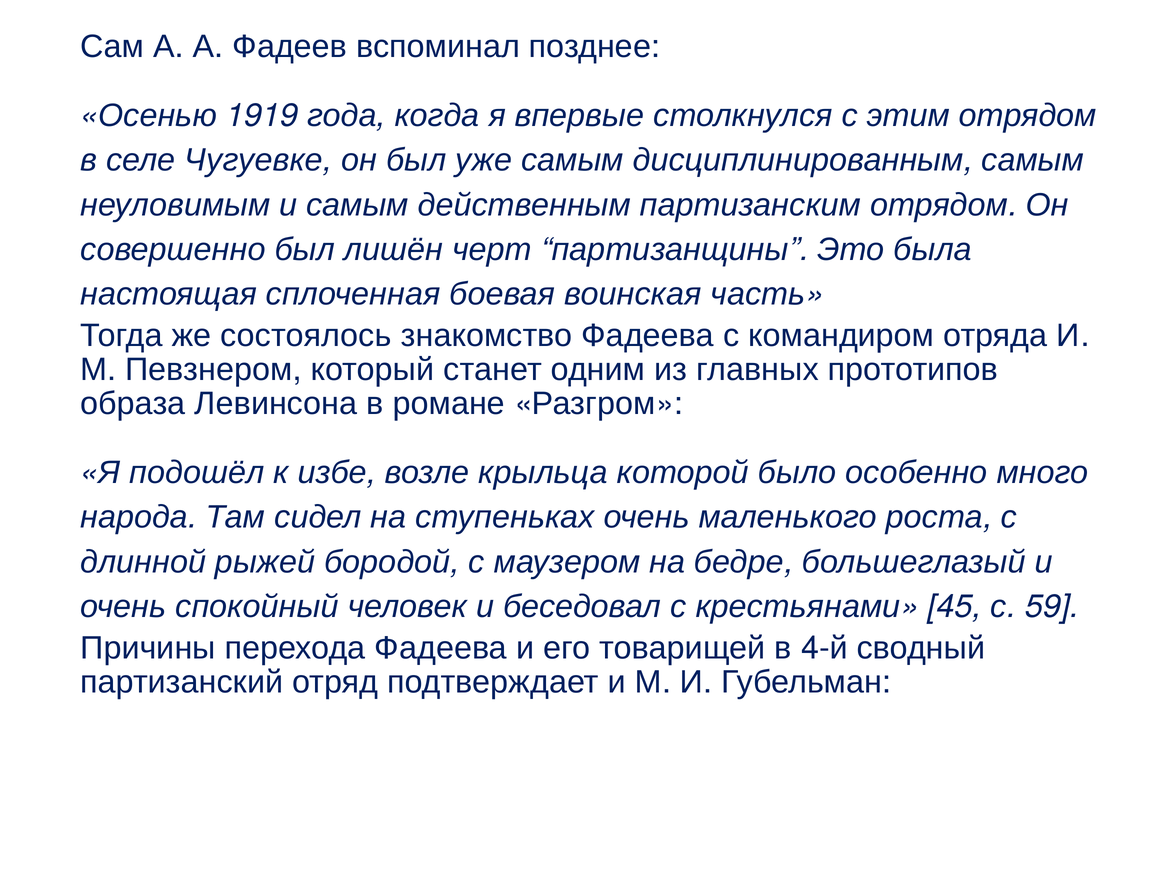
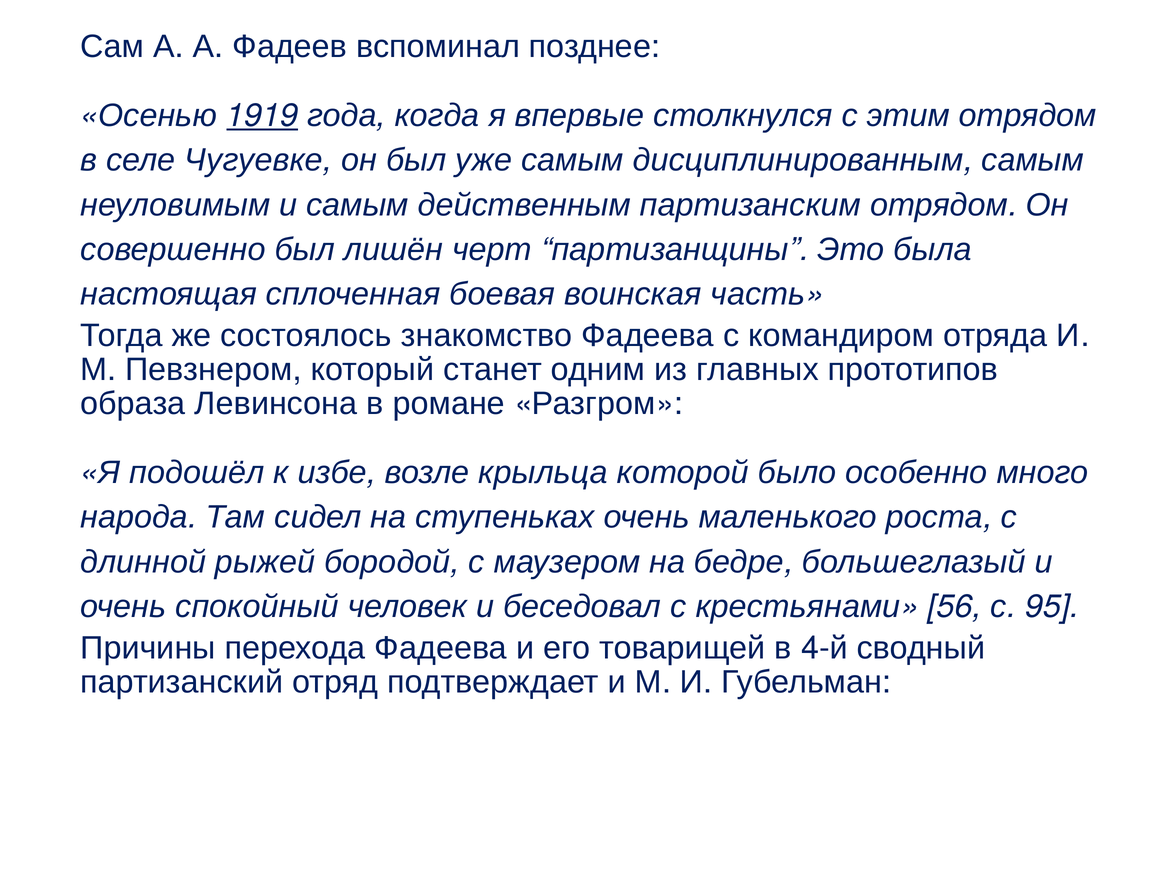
1919 underline: none -> present (262, 115)
45: 45 -> 56 (955, 606)
59: 59 -> 95 (1052, 606)
